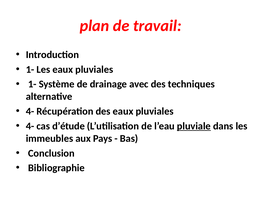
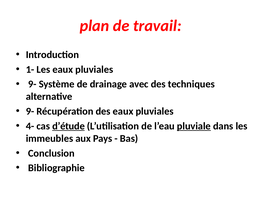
1-: 1- -> 9- (32, 84)
4-: 4- -> 9- (30, 111)
d’étude underline: none -> present (69, 126)
